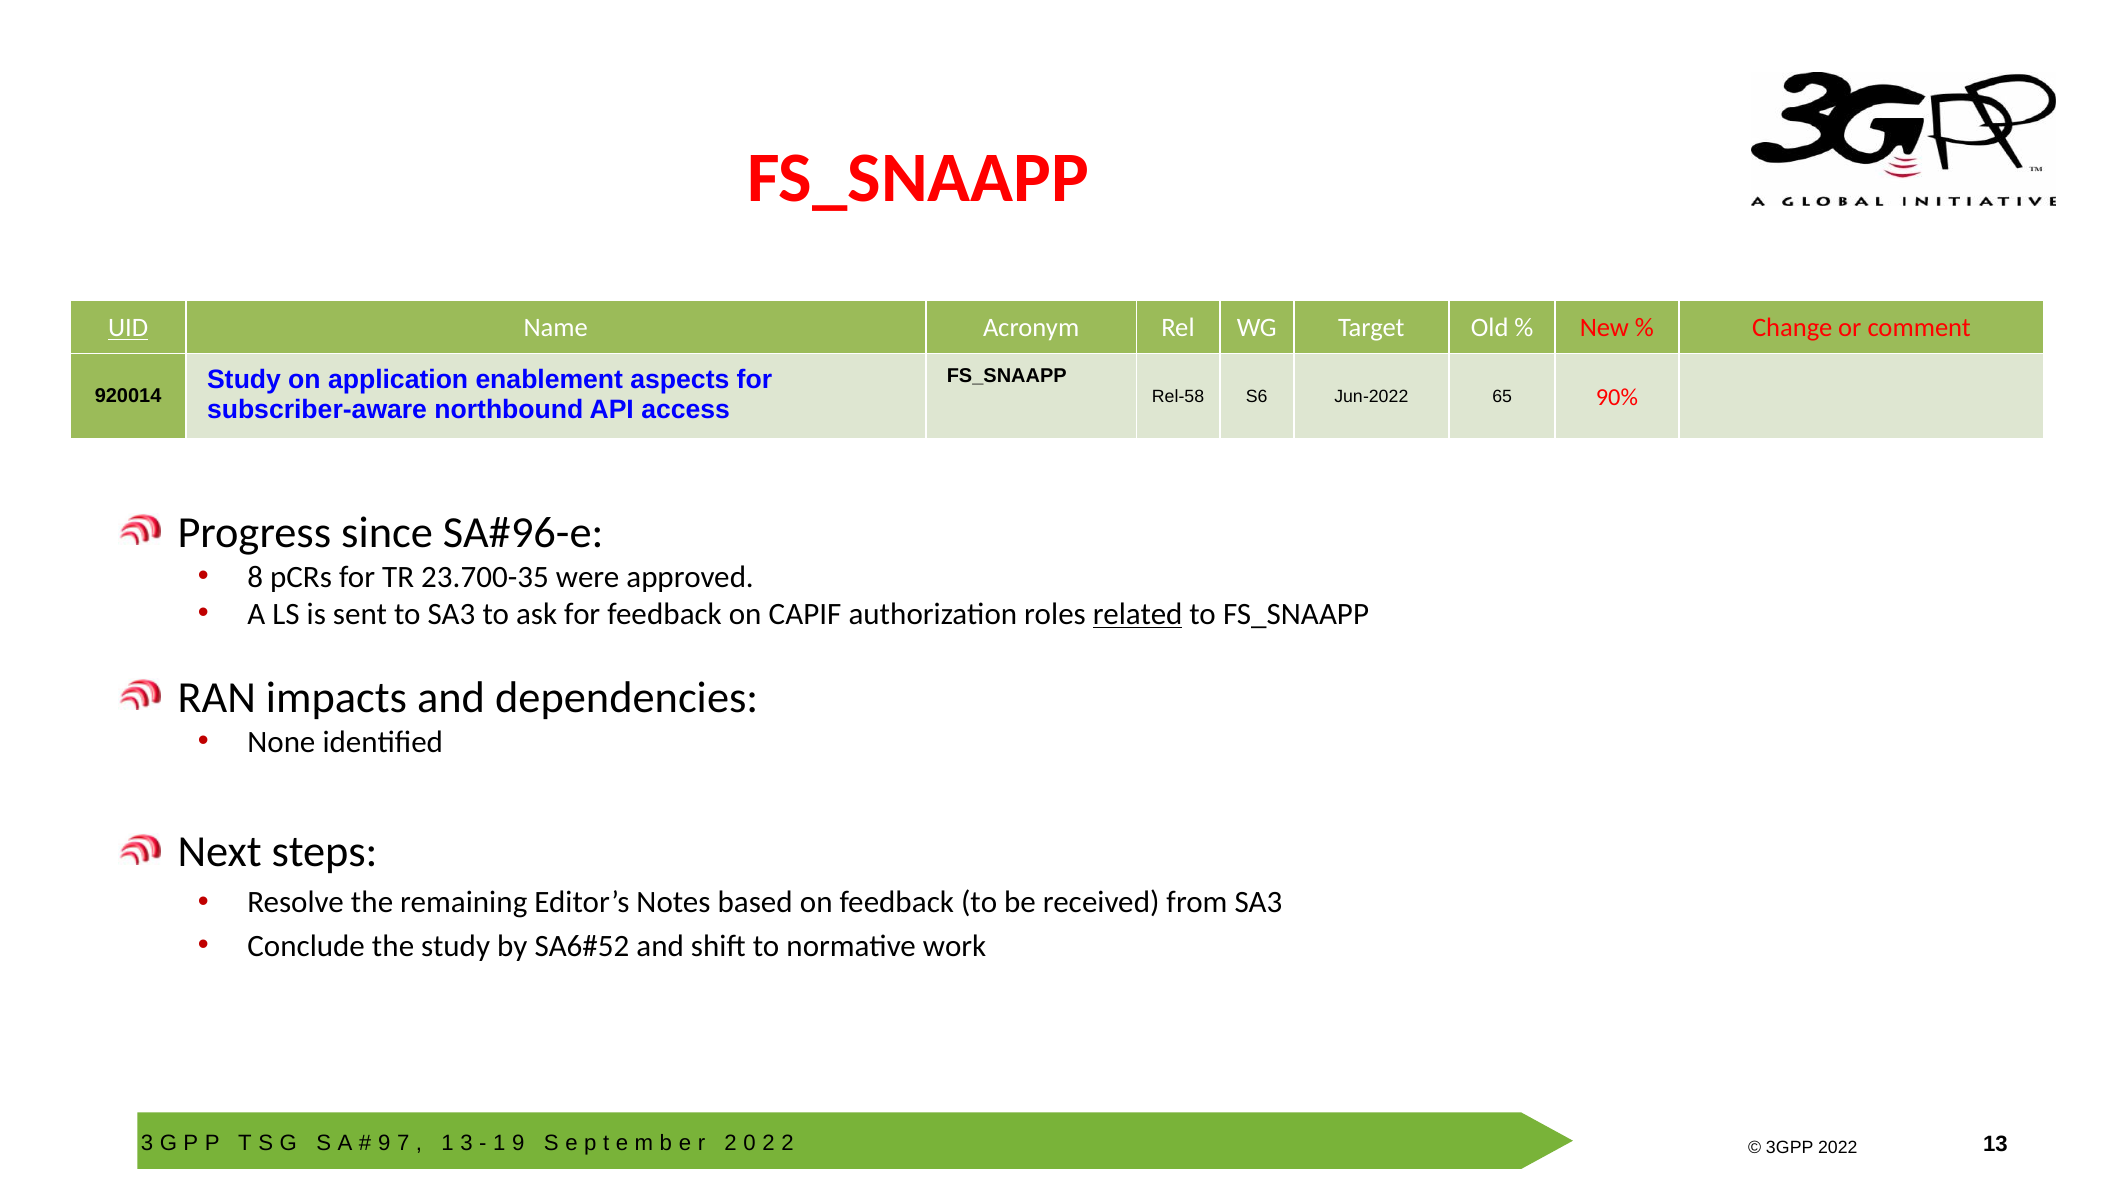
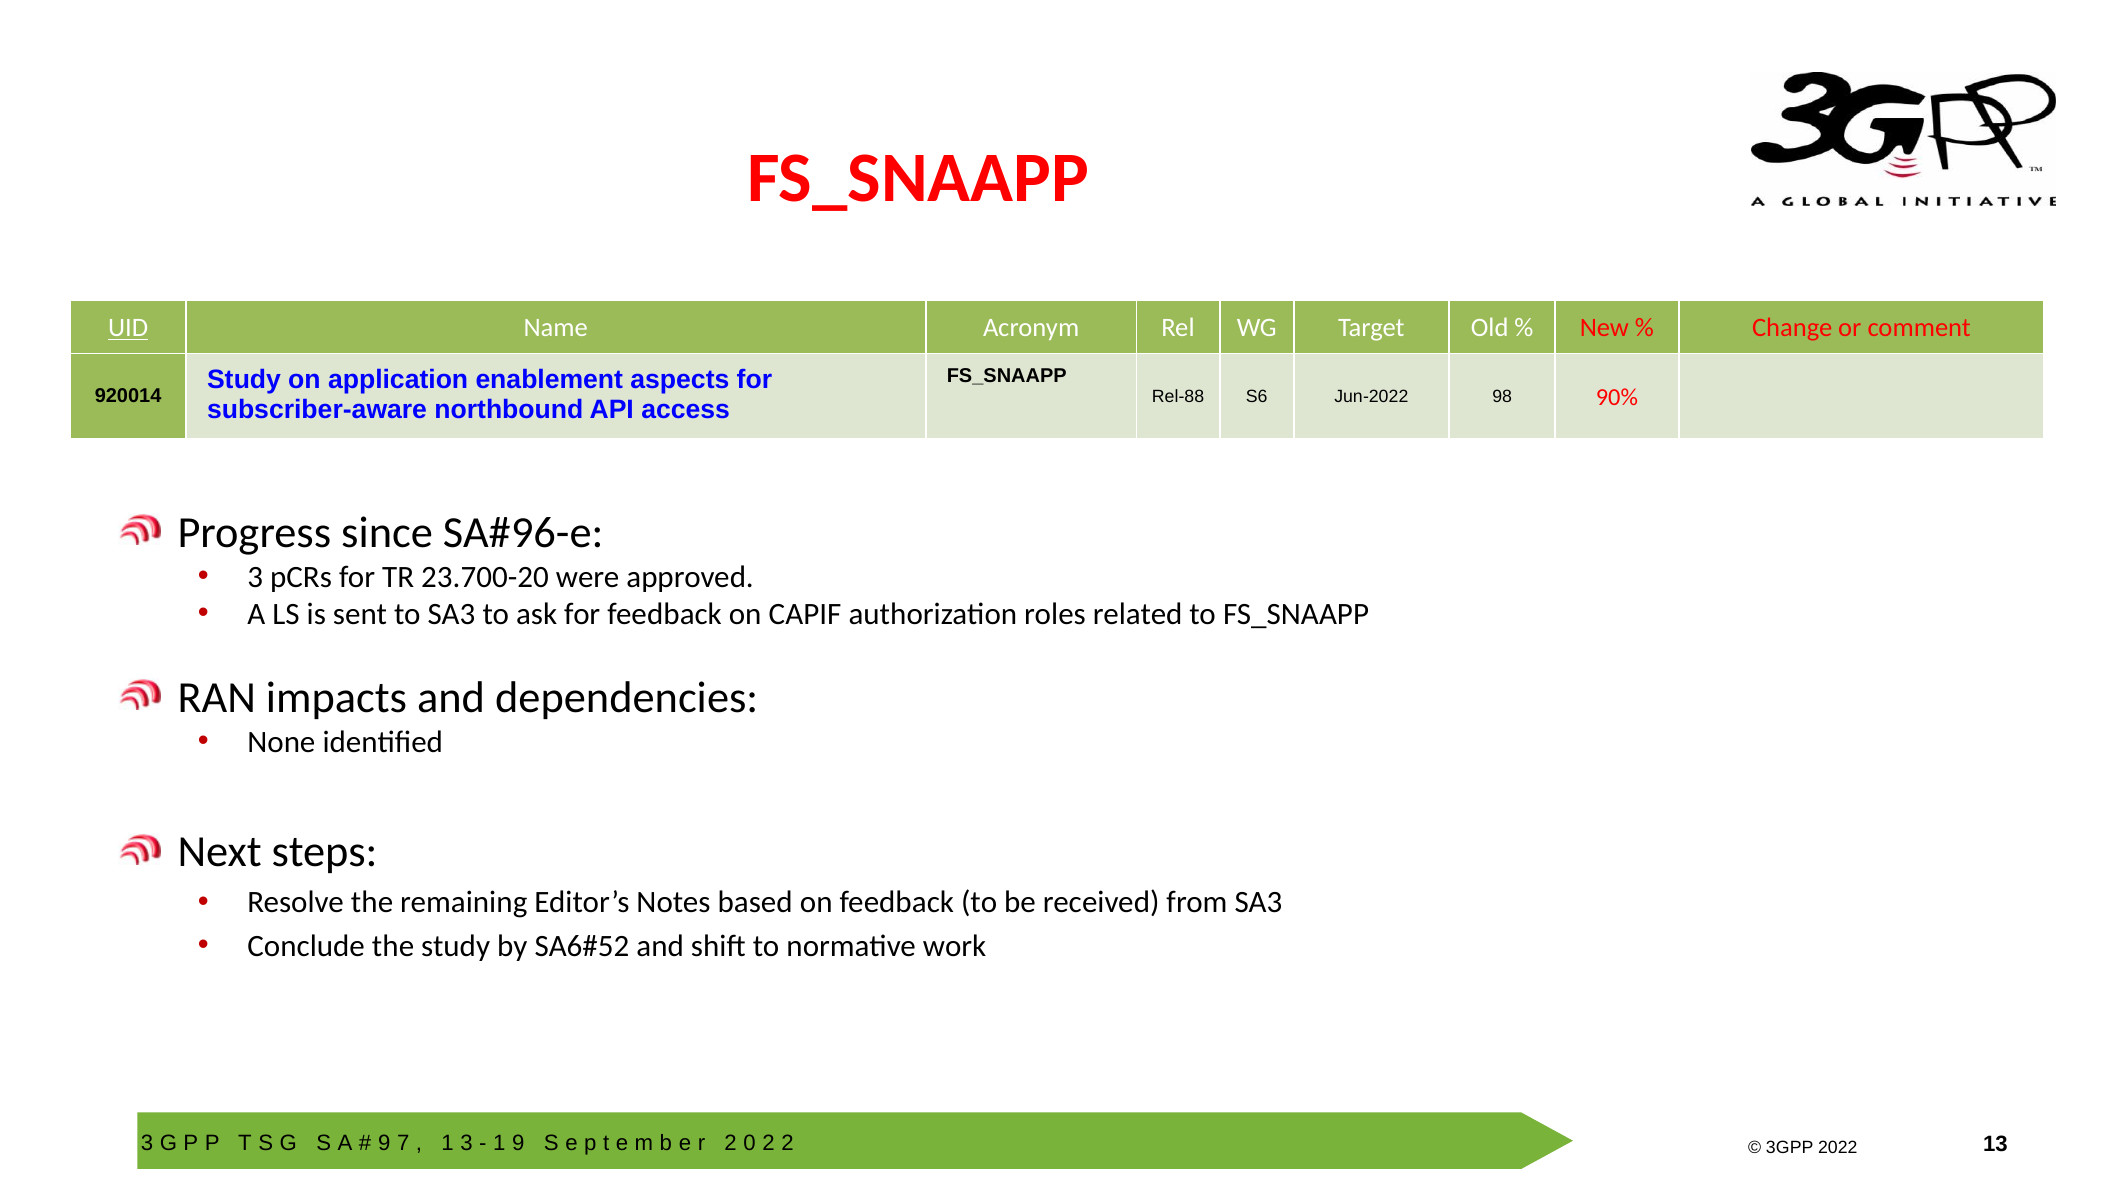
Rel-58: Rel-58 -> Rel-88 (1178, 396)
65: 65 -> 98 (1502, 396)
8: 8 -> 3 (255, 577)
23.700-35: 23.700-35 -> 23.700-20 (485, 577)
related underline: present -> none (1138, 614)
